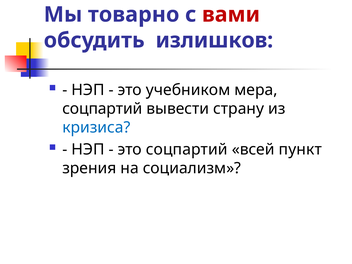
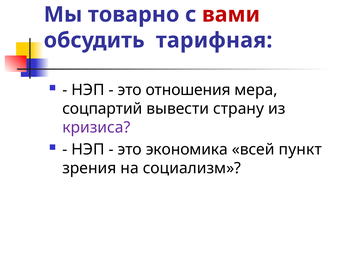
излишков: излишков -> тарифная (214, 40)
учебником: учебником -> отношения (188, 90)
кризиса colour: blue -> purple (96, 127)
это соцпартий: соцпартий -> экономика (187, 149)
